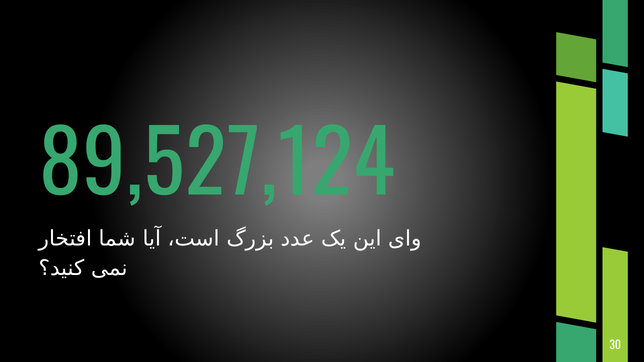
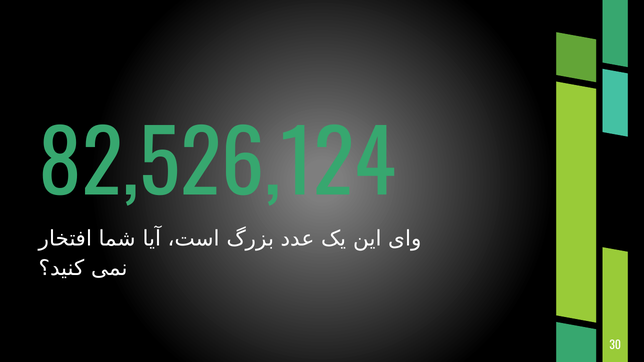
89,527,124: 89,527,124 -> 82,526,124 (217, 167)
